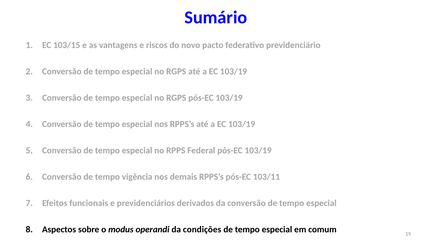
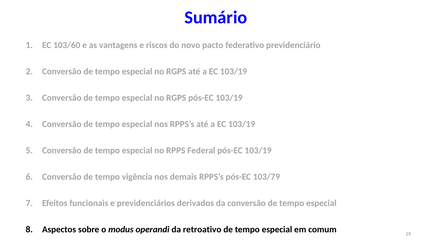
103/15: 103/15 -> 103/60 (67, 45)
103/11: 103/11 -> 103/79 (266, 177)
condições: condições -> retroativo (202, 230)
